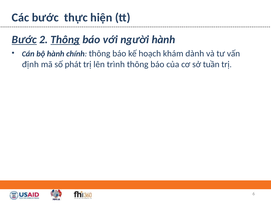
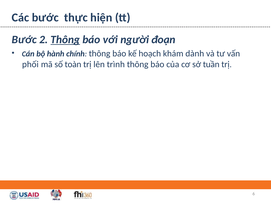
Bước underline: present -> none (24, 40)
người hành: hành -> đoạn (163, 40)
định: định -> phối (30, 64)
phát: phát -> toàn (73, 64)
